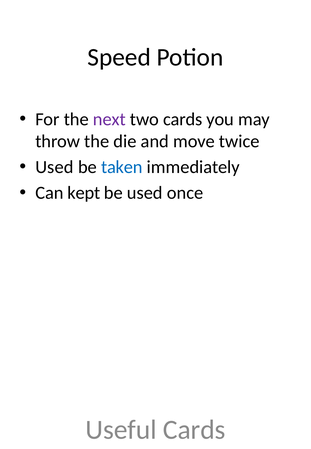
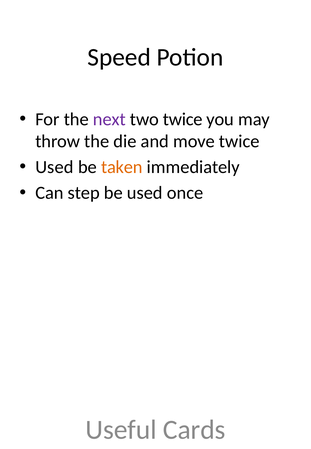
two cards: cards -> twice (183, 119)
taken colour: blue -> orange (122, 167)
kept: kept -> step (84, 193)
